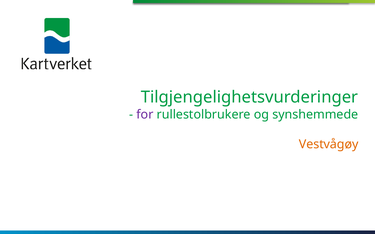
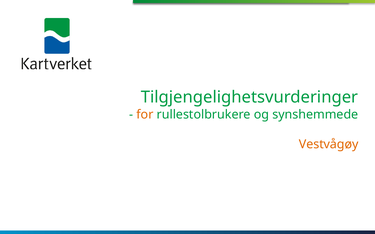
for colour: purple -> orange (145, 115)
